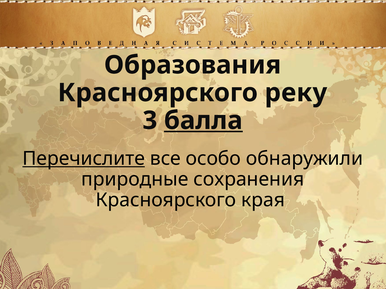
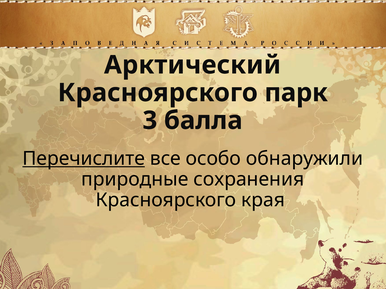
Образования: Образования -> Арктический (193, 65)
реку: реку -> парк (296, 93)
балла underline: present -> none (203, 121)
